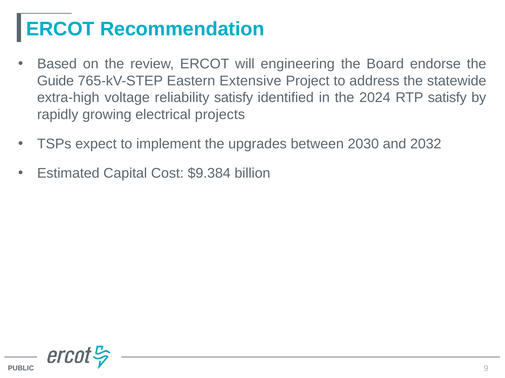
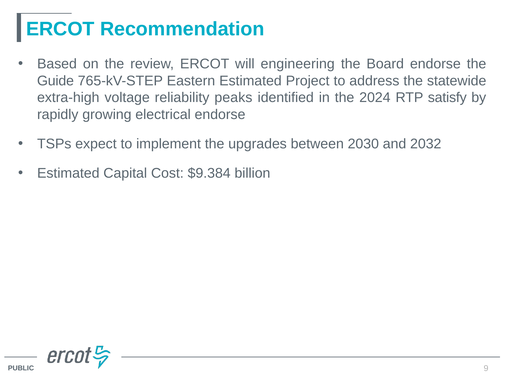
Eastern Extensive: Extensive -> Estimated (250, 81)
reliability satisfy: satisfy -> peaks (233, 98)
electrical projects: projects -> endorse (220, 115)
